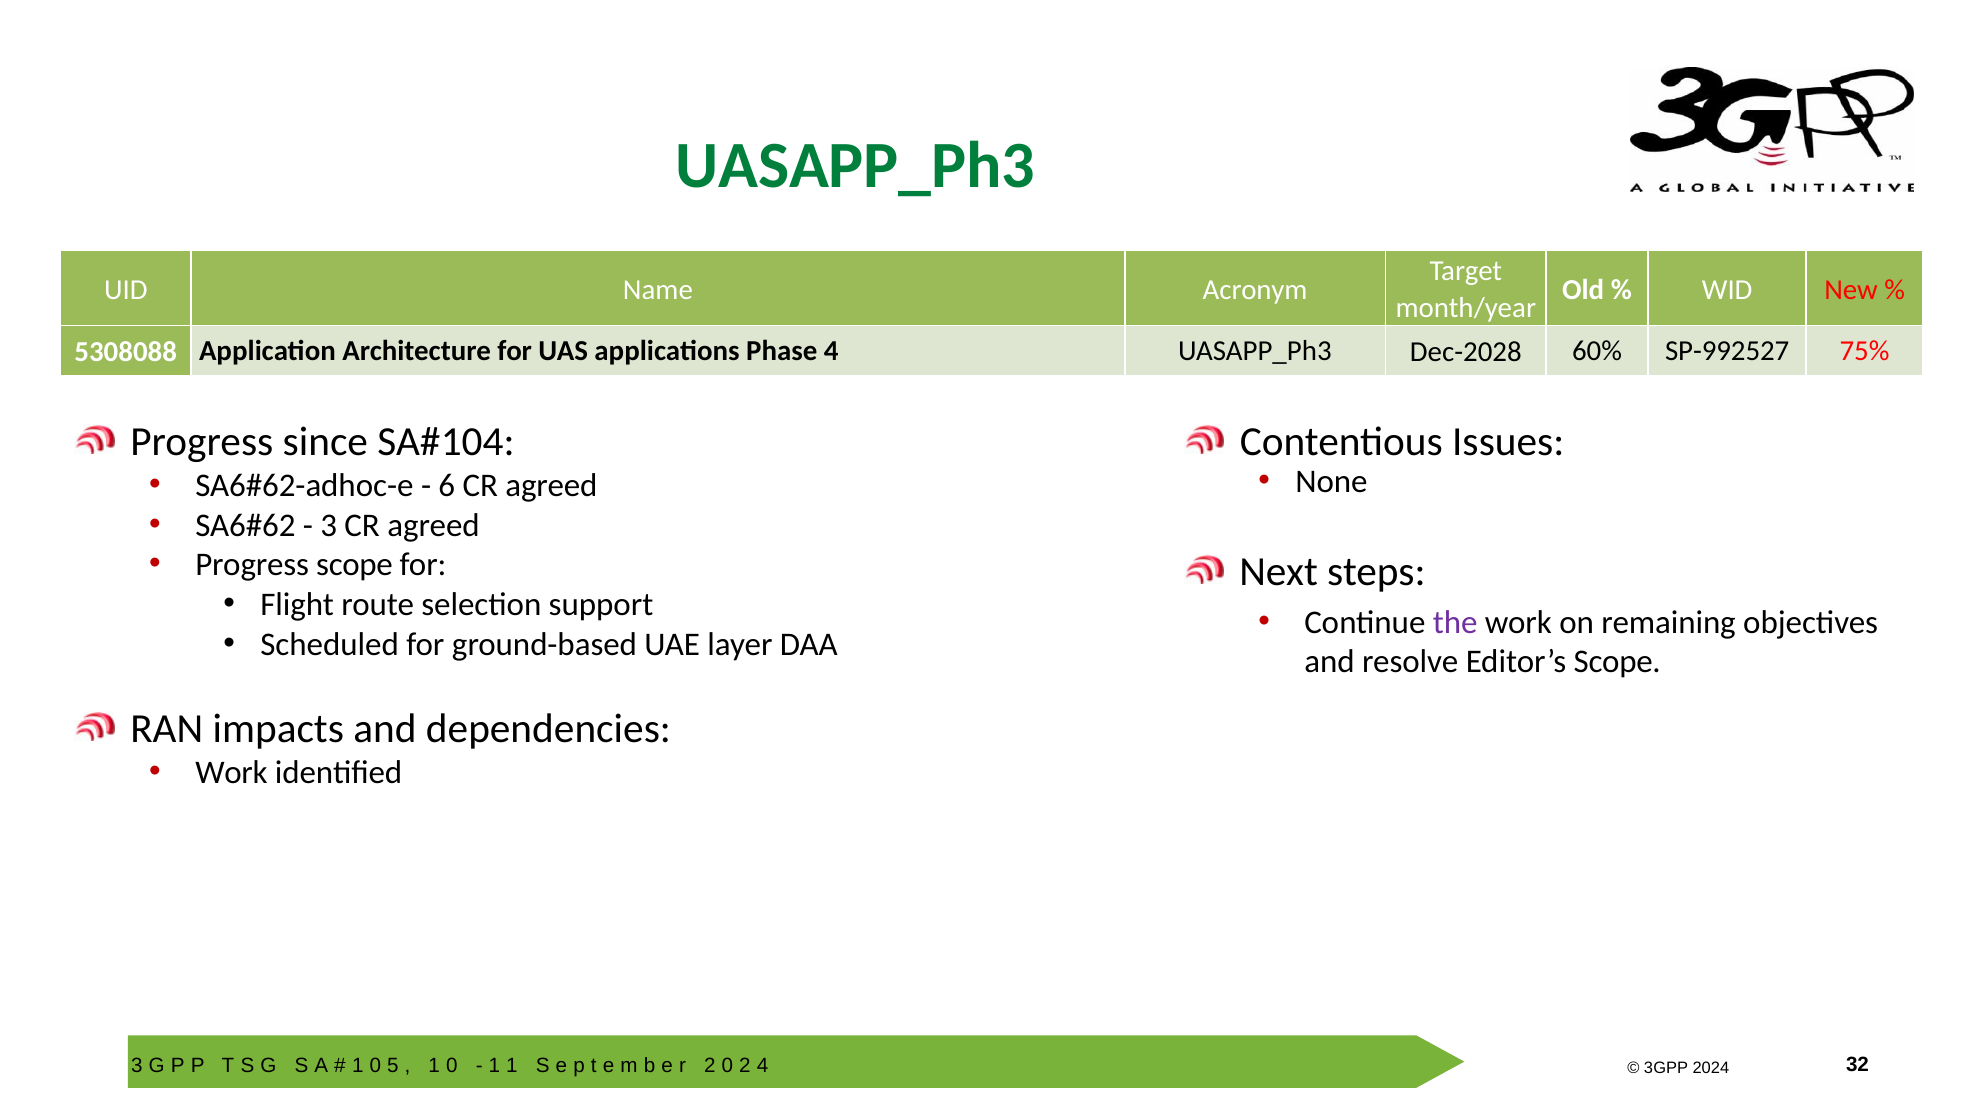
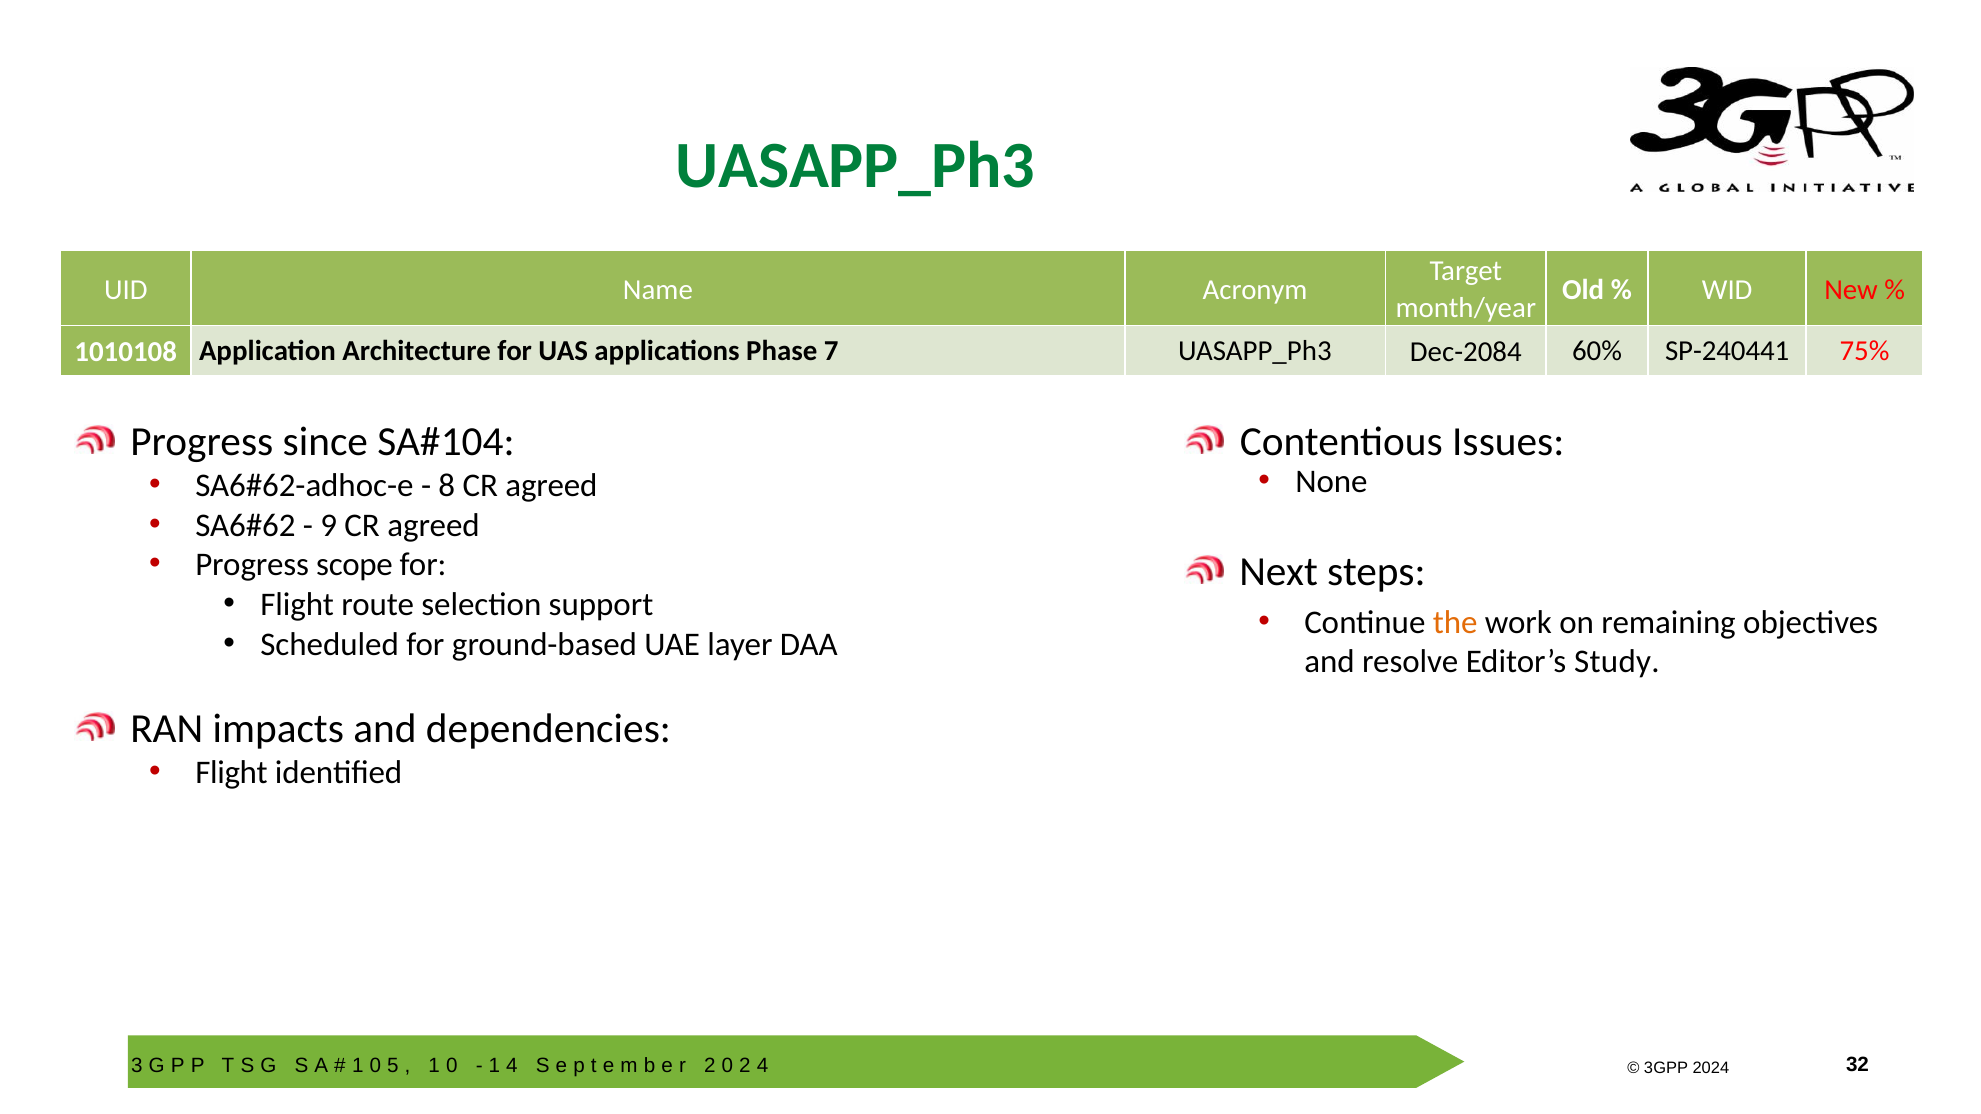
5308088: 5308088 -> 1010108 (126, 352)
Phase 4: 4 -> 7 (831, 351)
Dec-2028: Dec-2028 -> Dec-2084 (1466, 352)
SP-992527: SP-992527 -> SP-240441 (1727, 351)
6: 6 -> 8 (447, 486)
3: 3 -> 9 (329, 526)
the colour: purple -> orange (1455, 622)
Editor’s Scope: Scope -> Study (1617, 662)
Work: Work -> Flight (231, 773)
1 1: 1 -> 4 (512, 1066)
